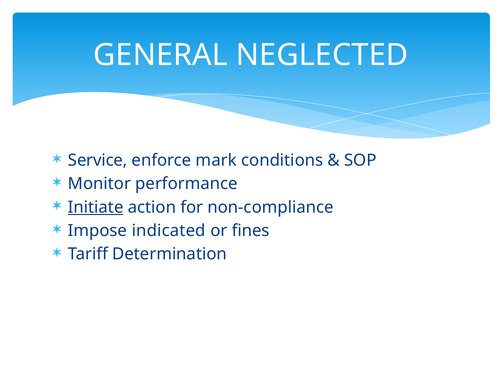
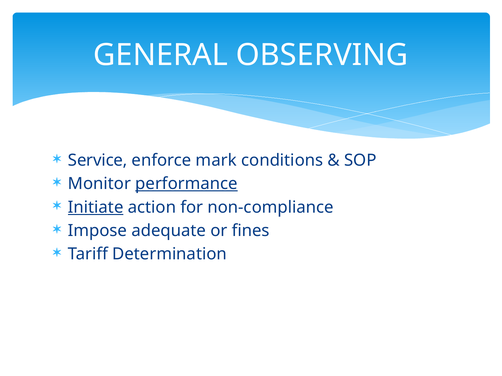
NEGLECTED: NEGLECTED -> OBSERVING (322, 55)
performance underline: none -> present (186, 184)
indicated: indicated -> adequate (169, 231)
